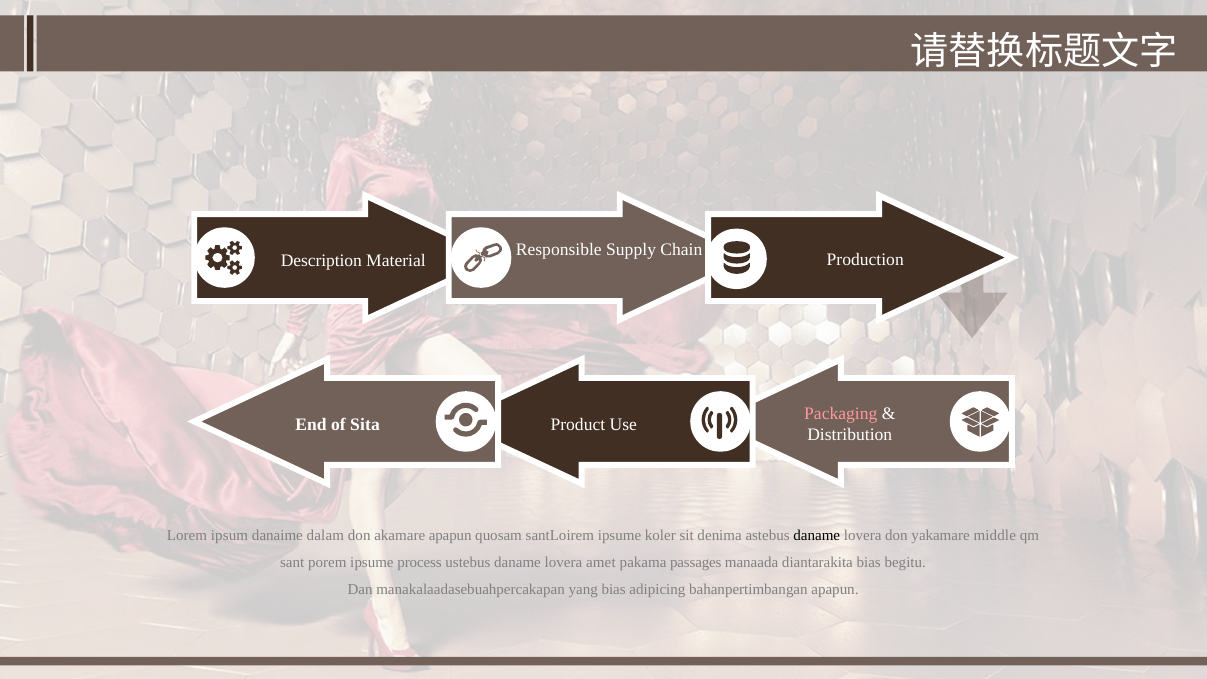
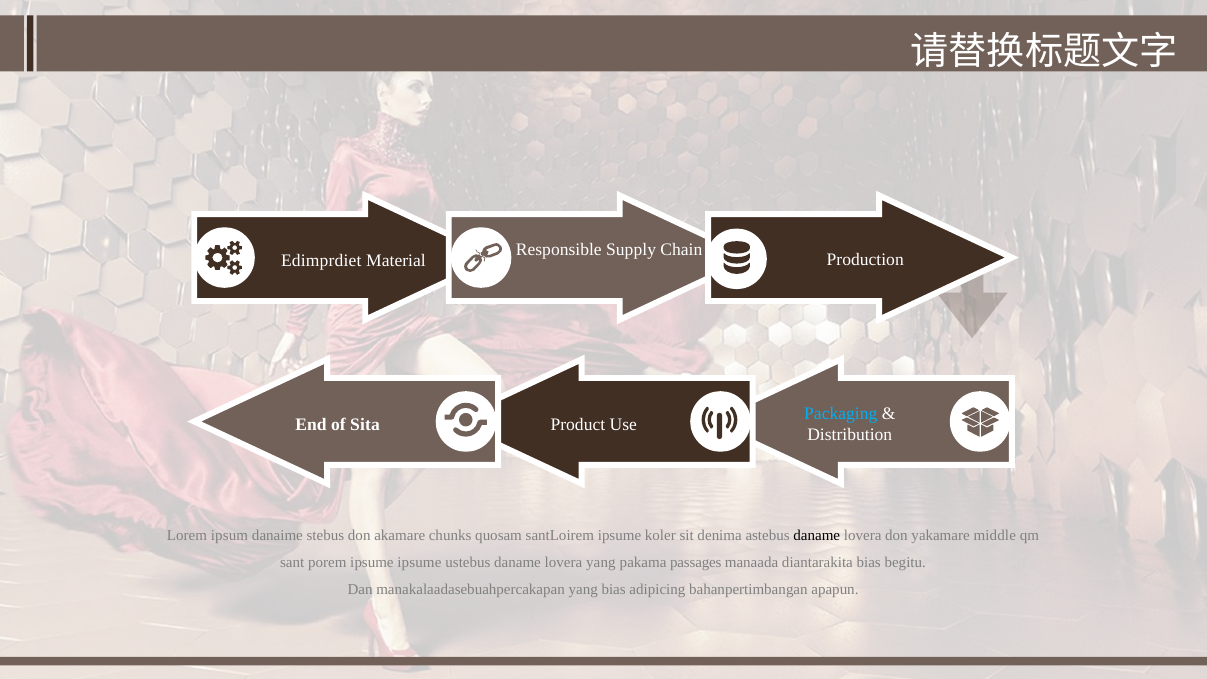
Description: Description -> Edimprdiet (321, 260)
Packaging colour: pink -> light blue (841, 414)
dalam: dalam -> stebus (325, 535)
akamare apapun: apapun -> chunks (450, 535)
ipsume process: process -> ipsume (419, 562)
lovera amet: amet -> yang (601, 562)
